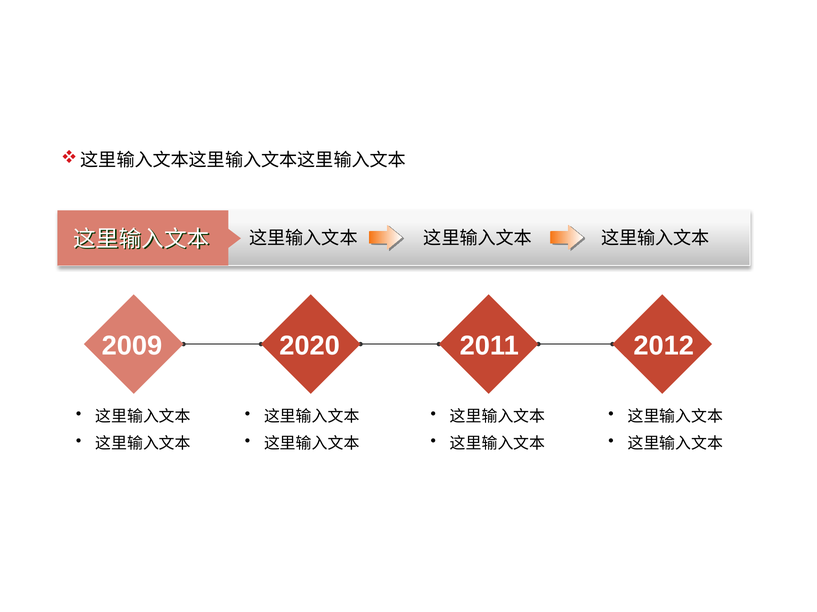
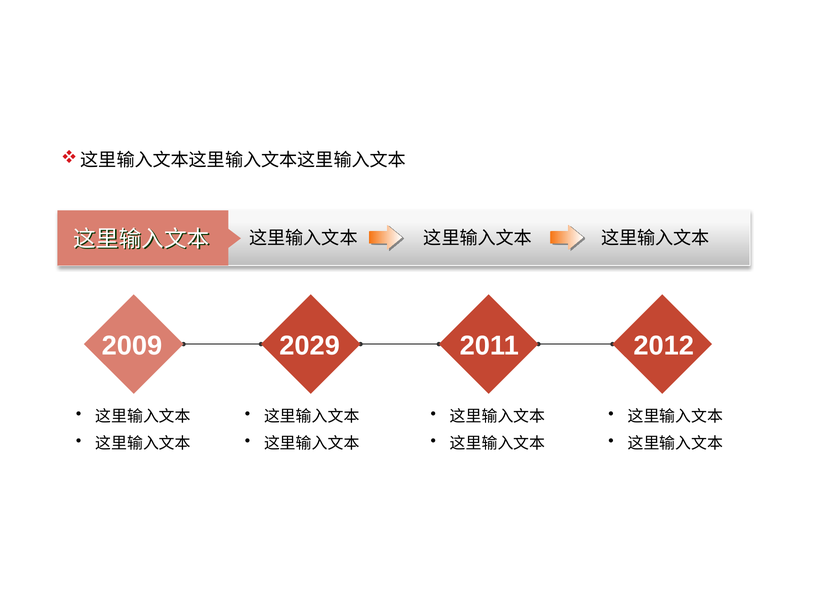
2020: 2020 -> 2029 (310, 346)
